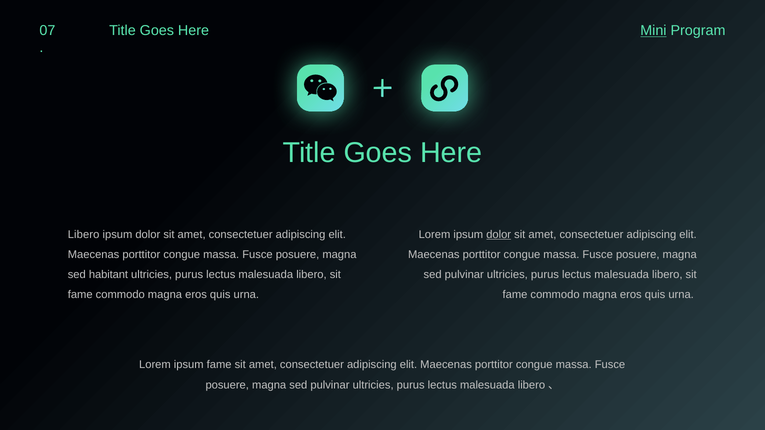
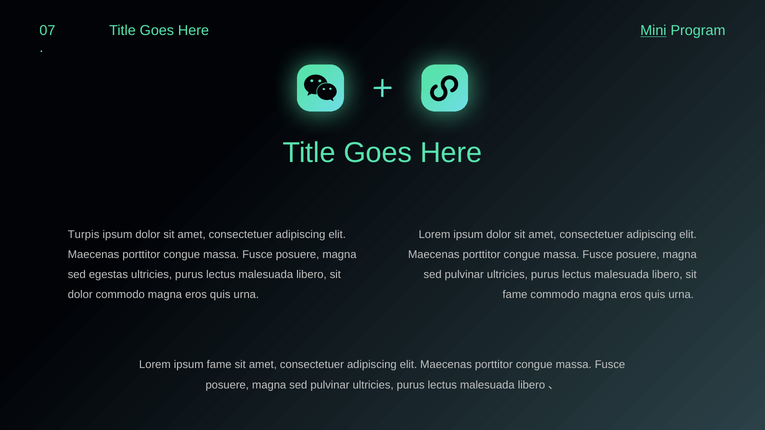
Libero: Libero -> Turpis (84, 234)
dolor underline: present -> none (499, 234)
habitant: habitant -> egestas (108, 275)
fame: fame -> dolor (80, 295)
